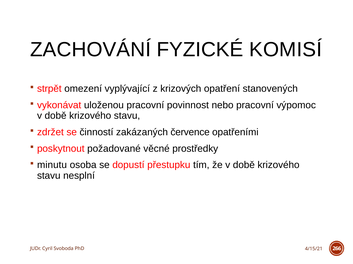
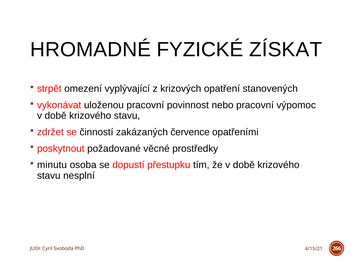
ZACHOVÁNÍ: ZACHOVÁNÍ -> HROMADNÉ (91, 50)
KOMISÍ: KOMISÍ -> ZÍSKAT (286, 50)
